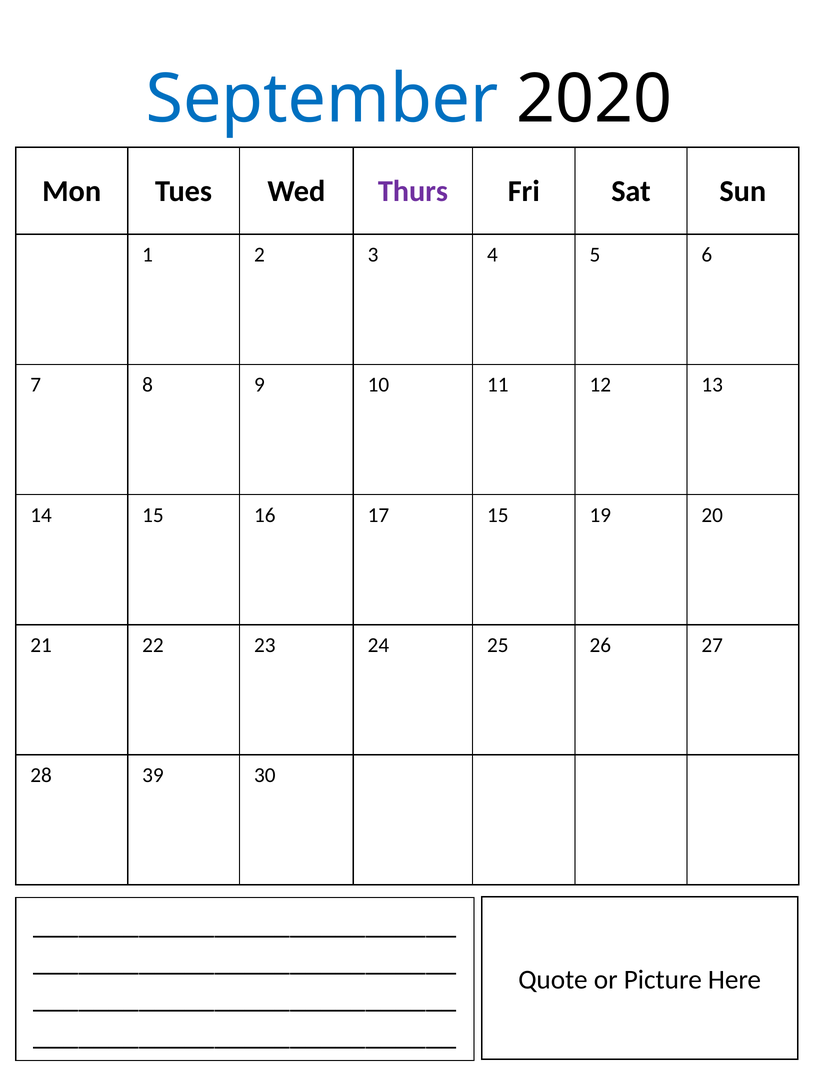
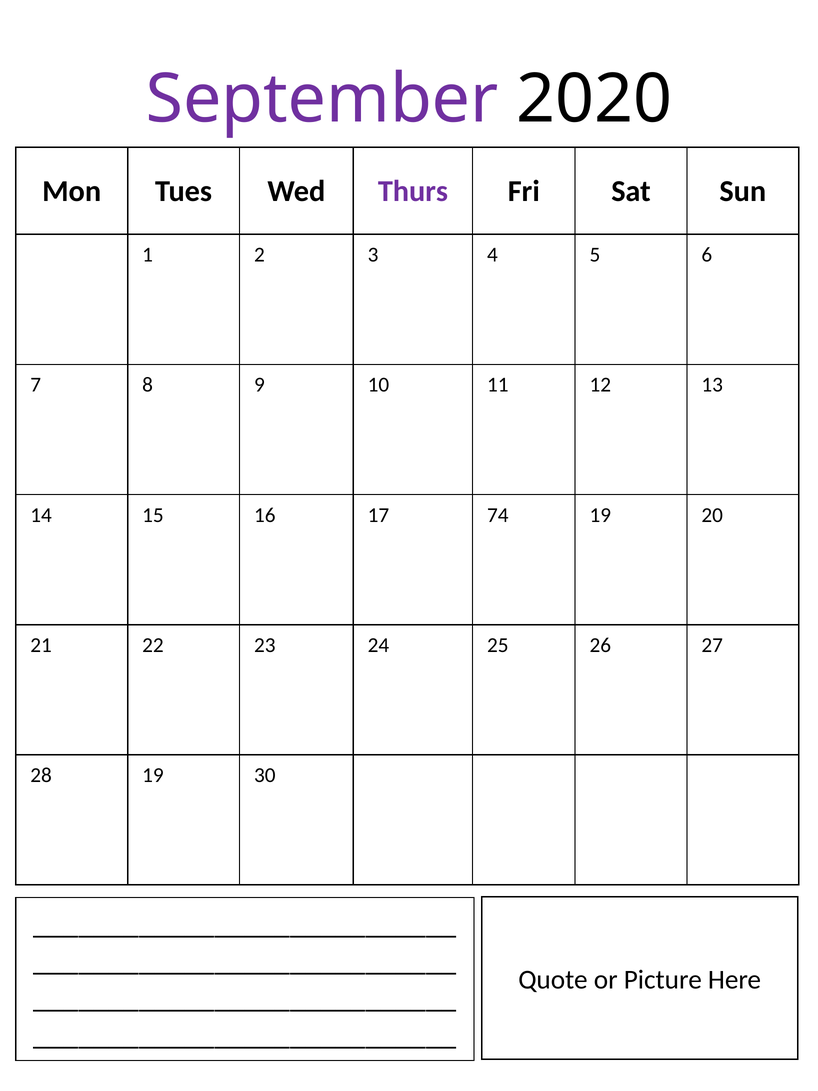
September colour: blue -> purple (322, 99)
17 15: 15 -> 74 (498, 515)
28 39: 39 -> 19 (153, 775)
